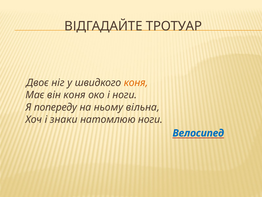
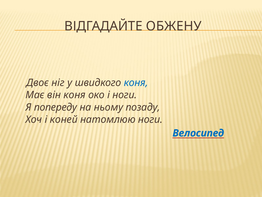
ТРОТУАР: ТРОТУАР -> ОБЖЕНУ (174, 26)
коня colour: orange -> blue (136, 83)
вільна: вільна -> позаду (143, 107)
знаки: знаки -> коней (64, 119)
